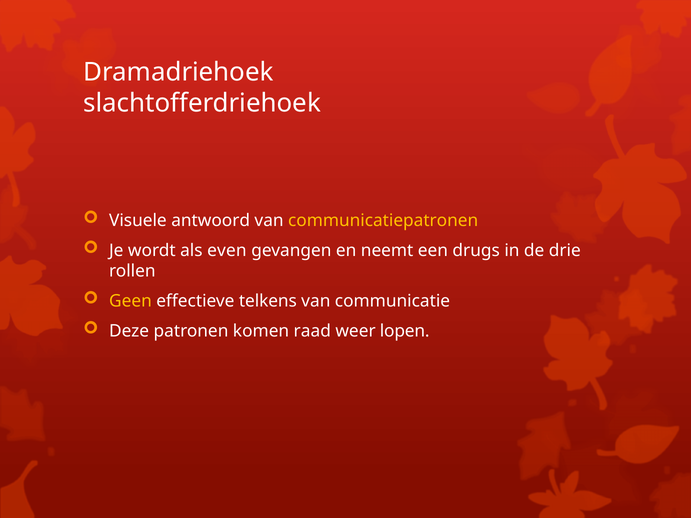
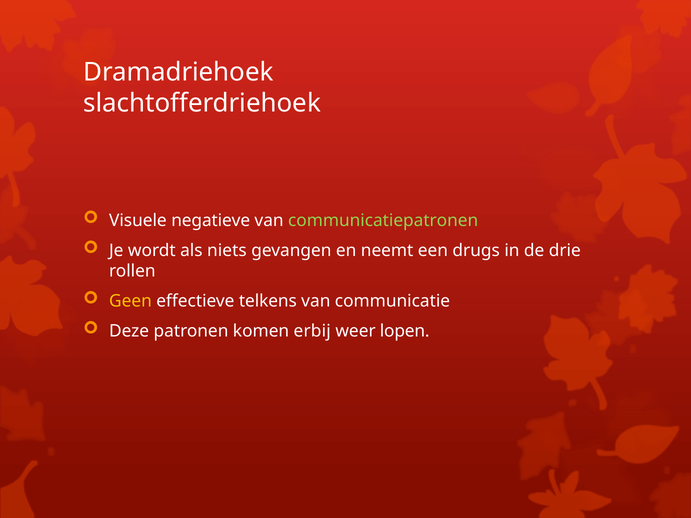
antwoord: antwoord -> negatieve (211, 221)
communicatiepatronen colour: yellow -> light green (383, 221)
even: even -> niets (227, 251)
raad: raad -> erbij (312, 331)
